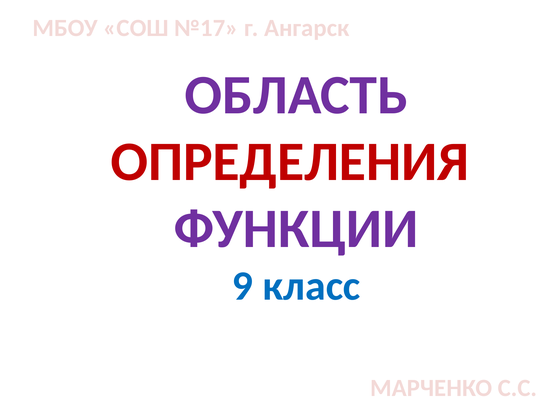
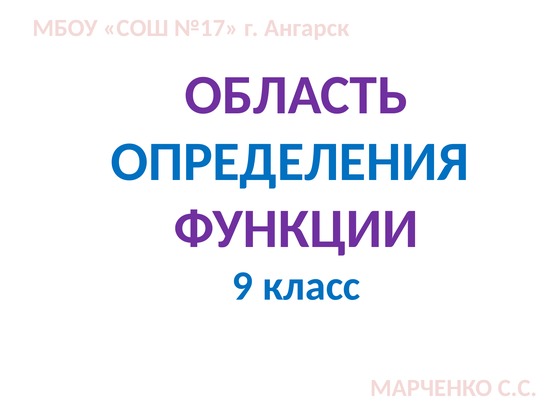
ОПРЕДЕЛЕНИЯ colour: red -> blue (290, 162)
